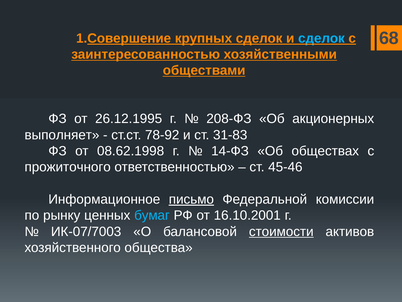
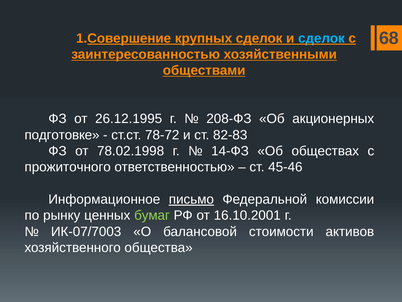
выполняет: выполняет -> подготовке (62, 135)
78-92: 78-92 -> 78-72 (162, 135)
31-83: 31-83 -> 82-83 (230, 135)
08.62.1998: 08.62.1998 -> 78.02.1998 (131, 151)
бумаг colour: light blue -> light green (152, 215)
стоимости underline: present -> none (281, 231)
